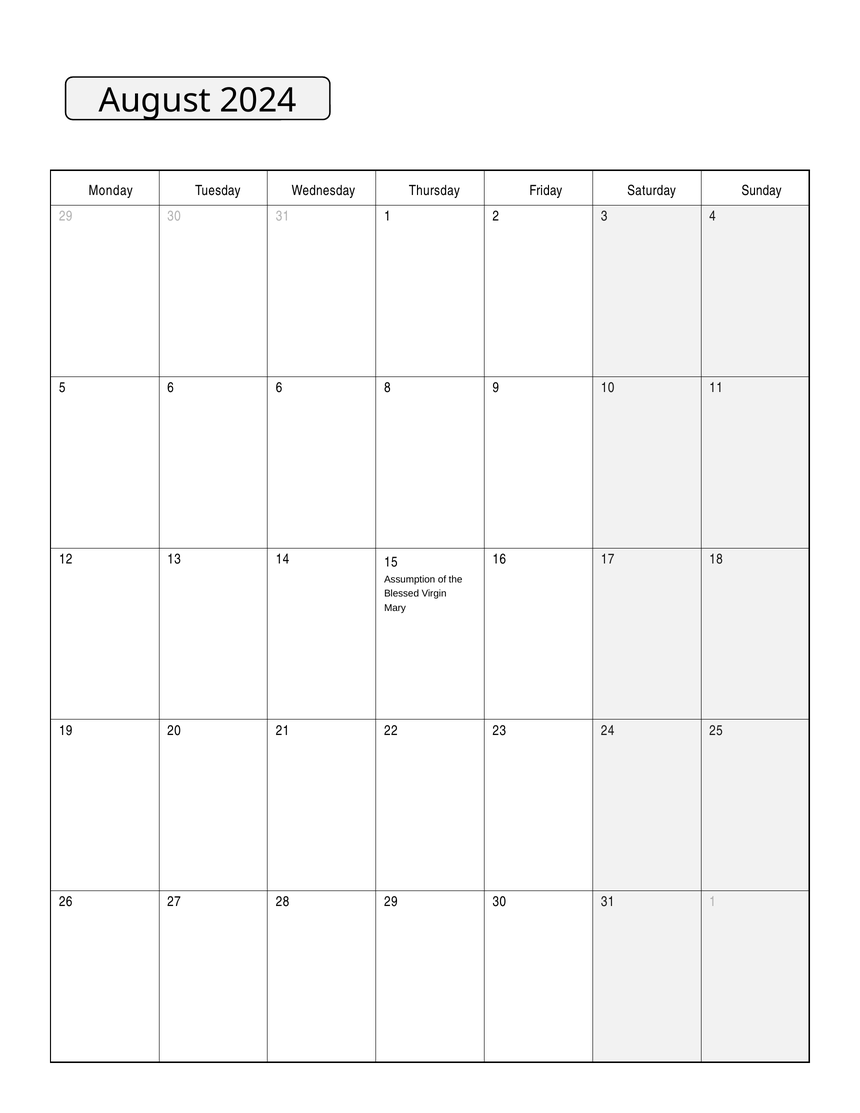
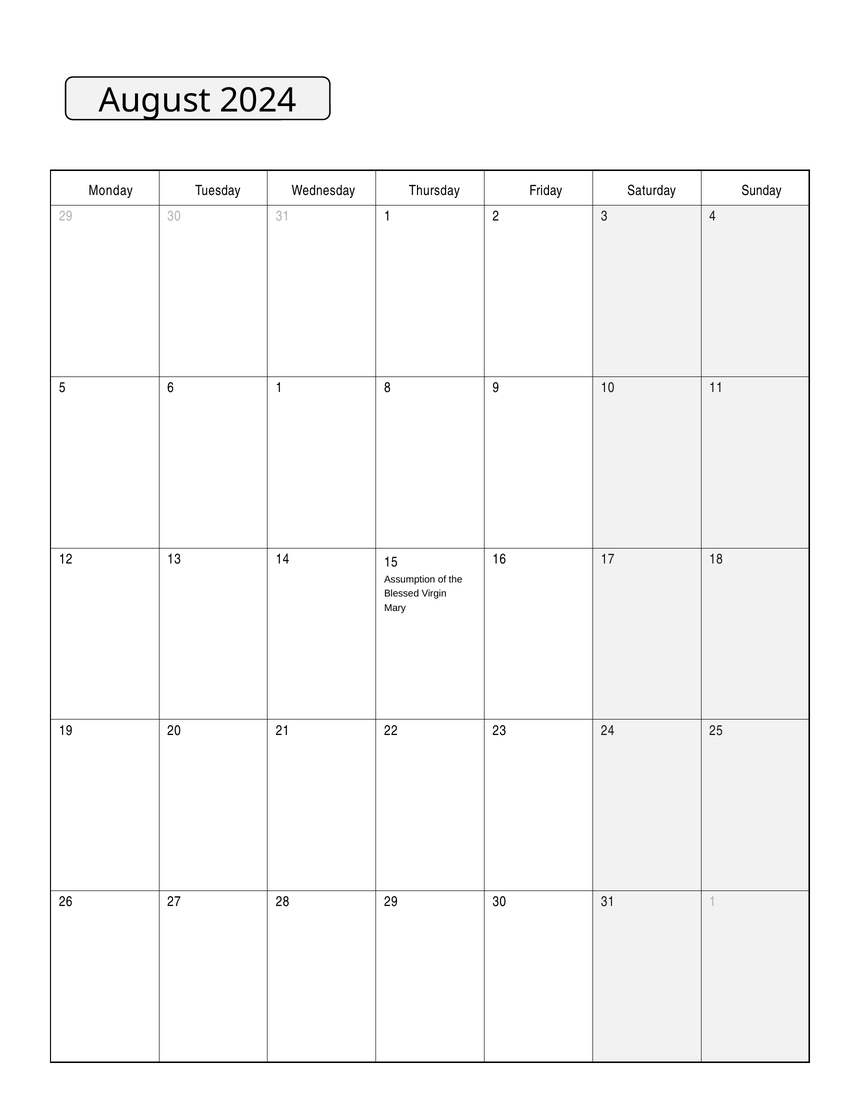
6 6: 6 -> 1 (279, 387)
